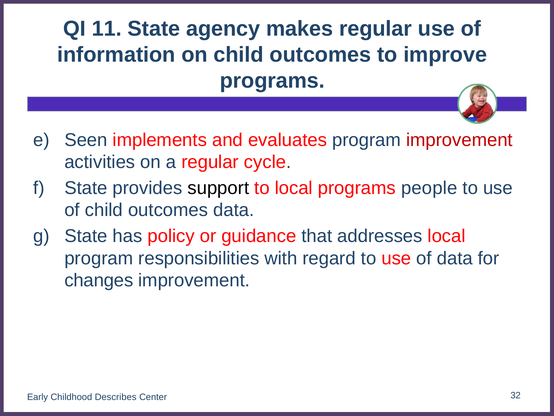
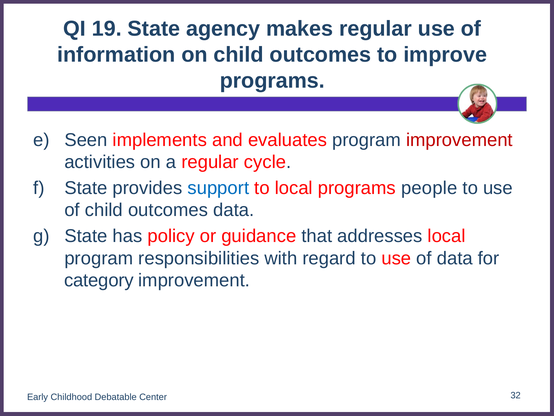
11: 11 -> 19 (107, 29)
support colour: black -> blue (218, 188)
changes: changes -> category (99, 280)
Describes: Describes -> Debatable (116, 397)
